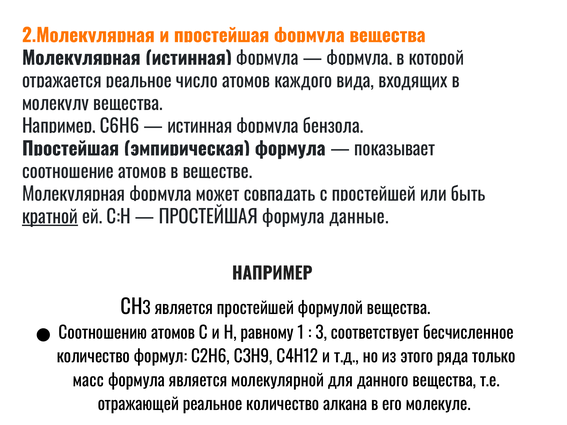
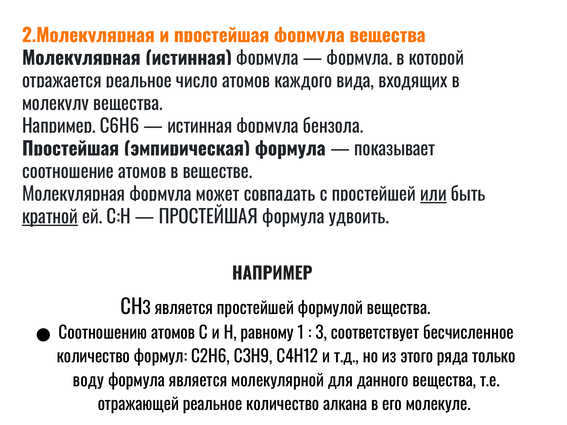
или underline: none -> present (433, 195)
данные: данные -> удвоить (359, 217)
масс: масс -> воду (88, 381)
